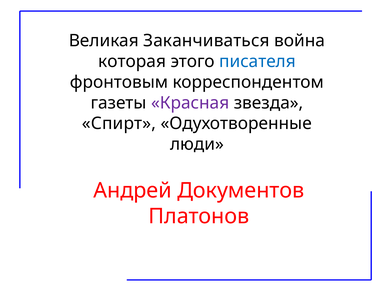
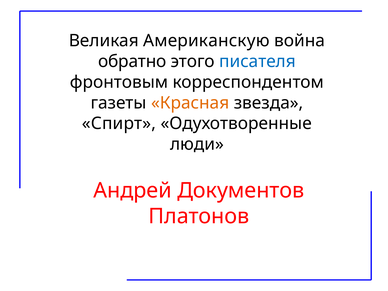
Заканчиваться: Заканчиваться -> Американскую (206, 41)
которая: которая -> обратно (132, 61)
Красная colour: purple -> orange (190, 103)
